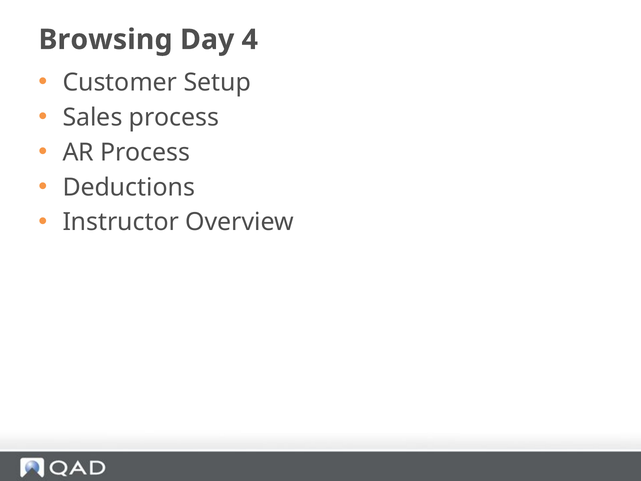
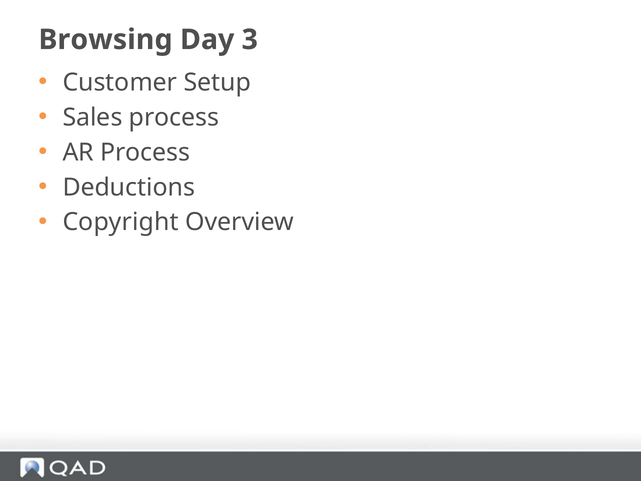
4: 4 -> 3 (250, 40)
Instructor: Instructor -> Copyright (121, 222)
